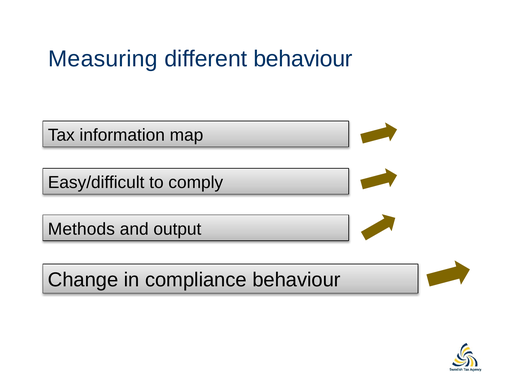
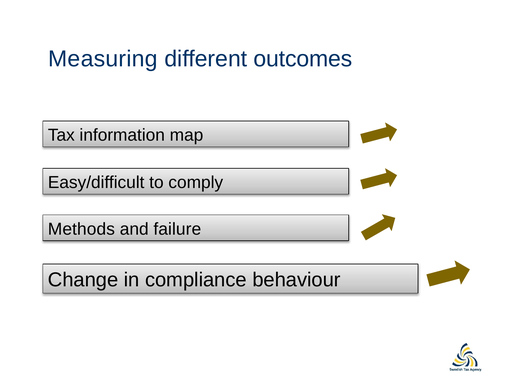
different behaviour: behaviour -> outcomes (303, 59)
output: output -> failure (177, 229)
